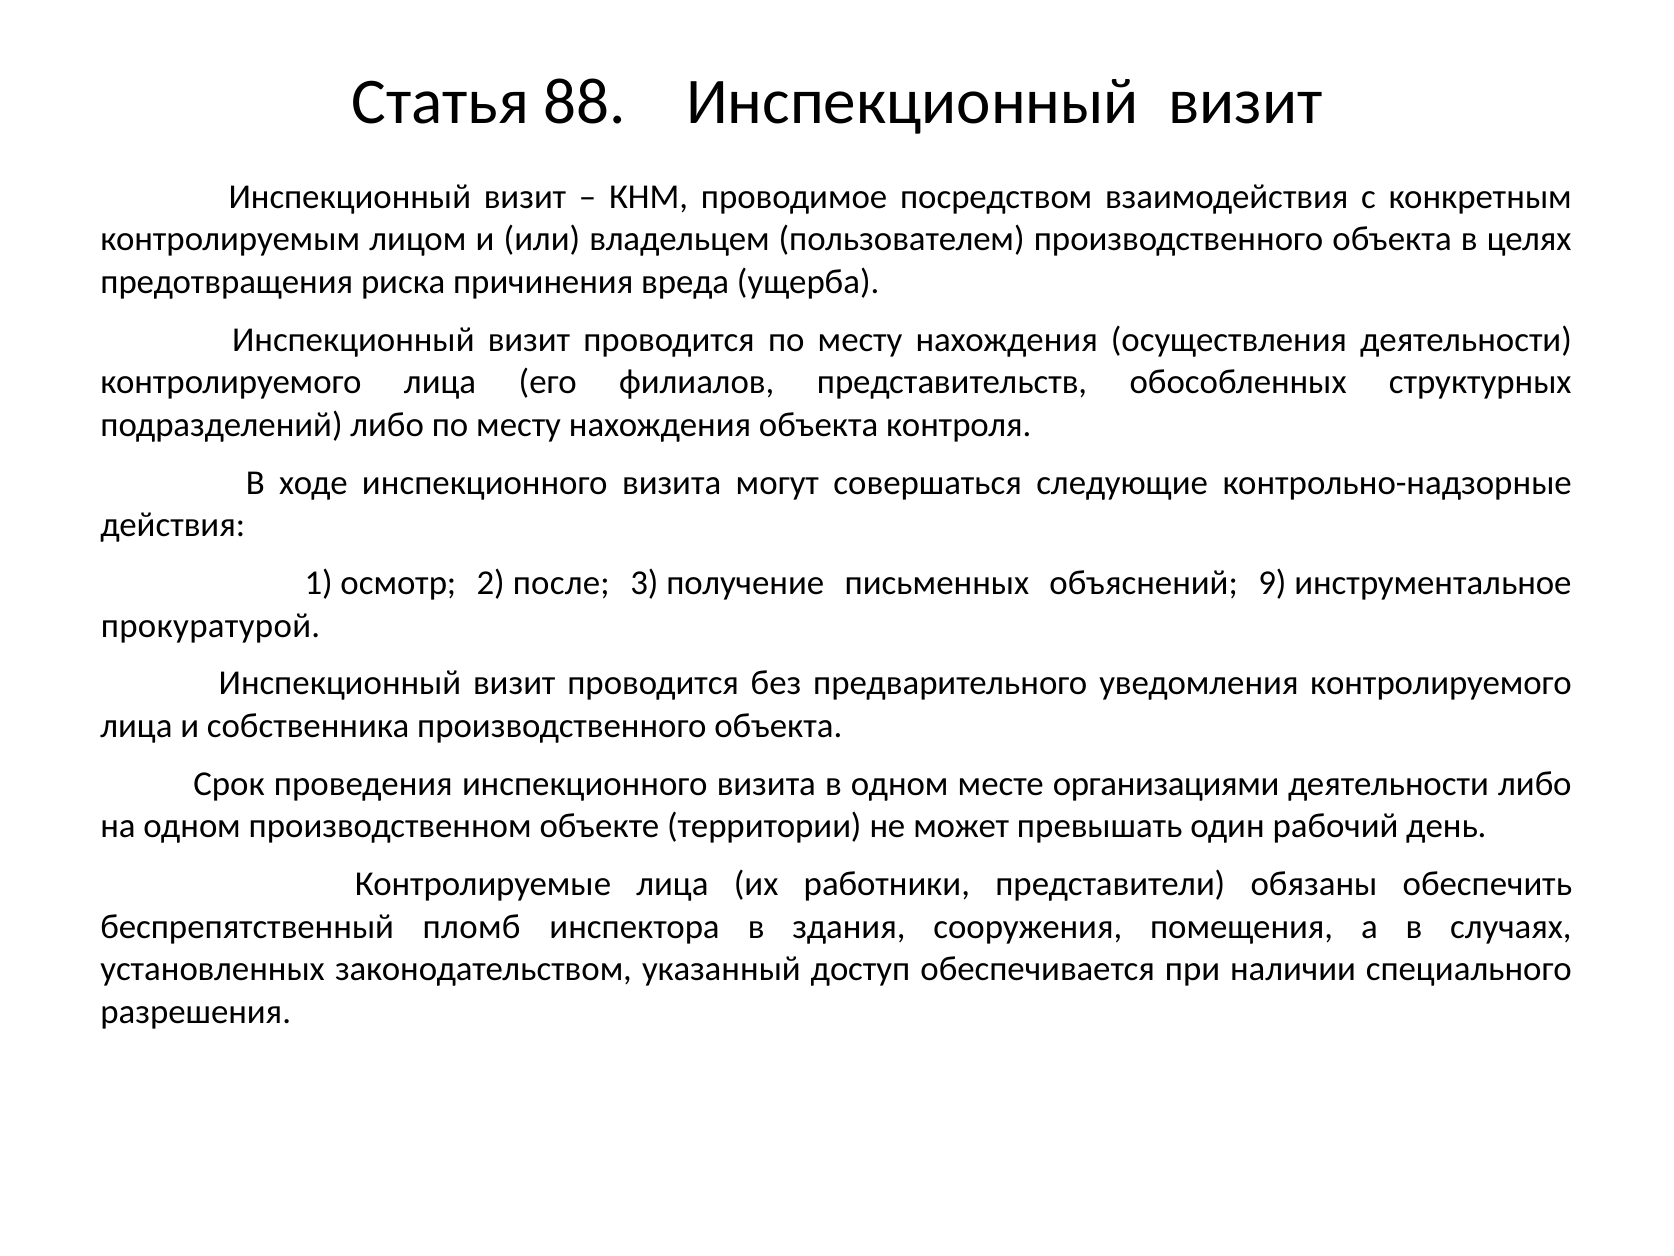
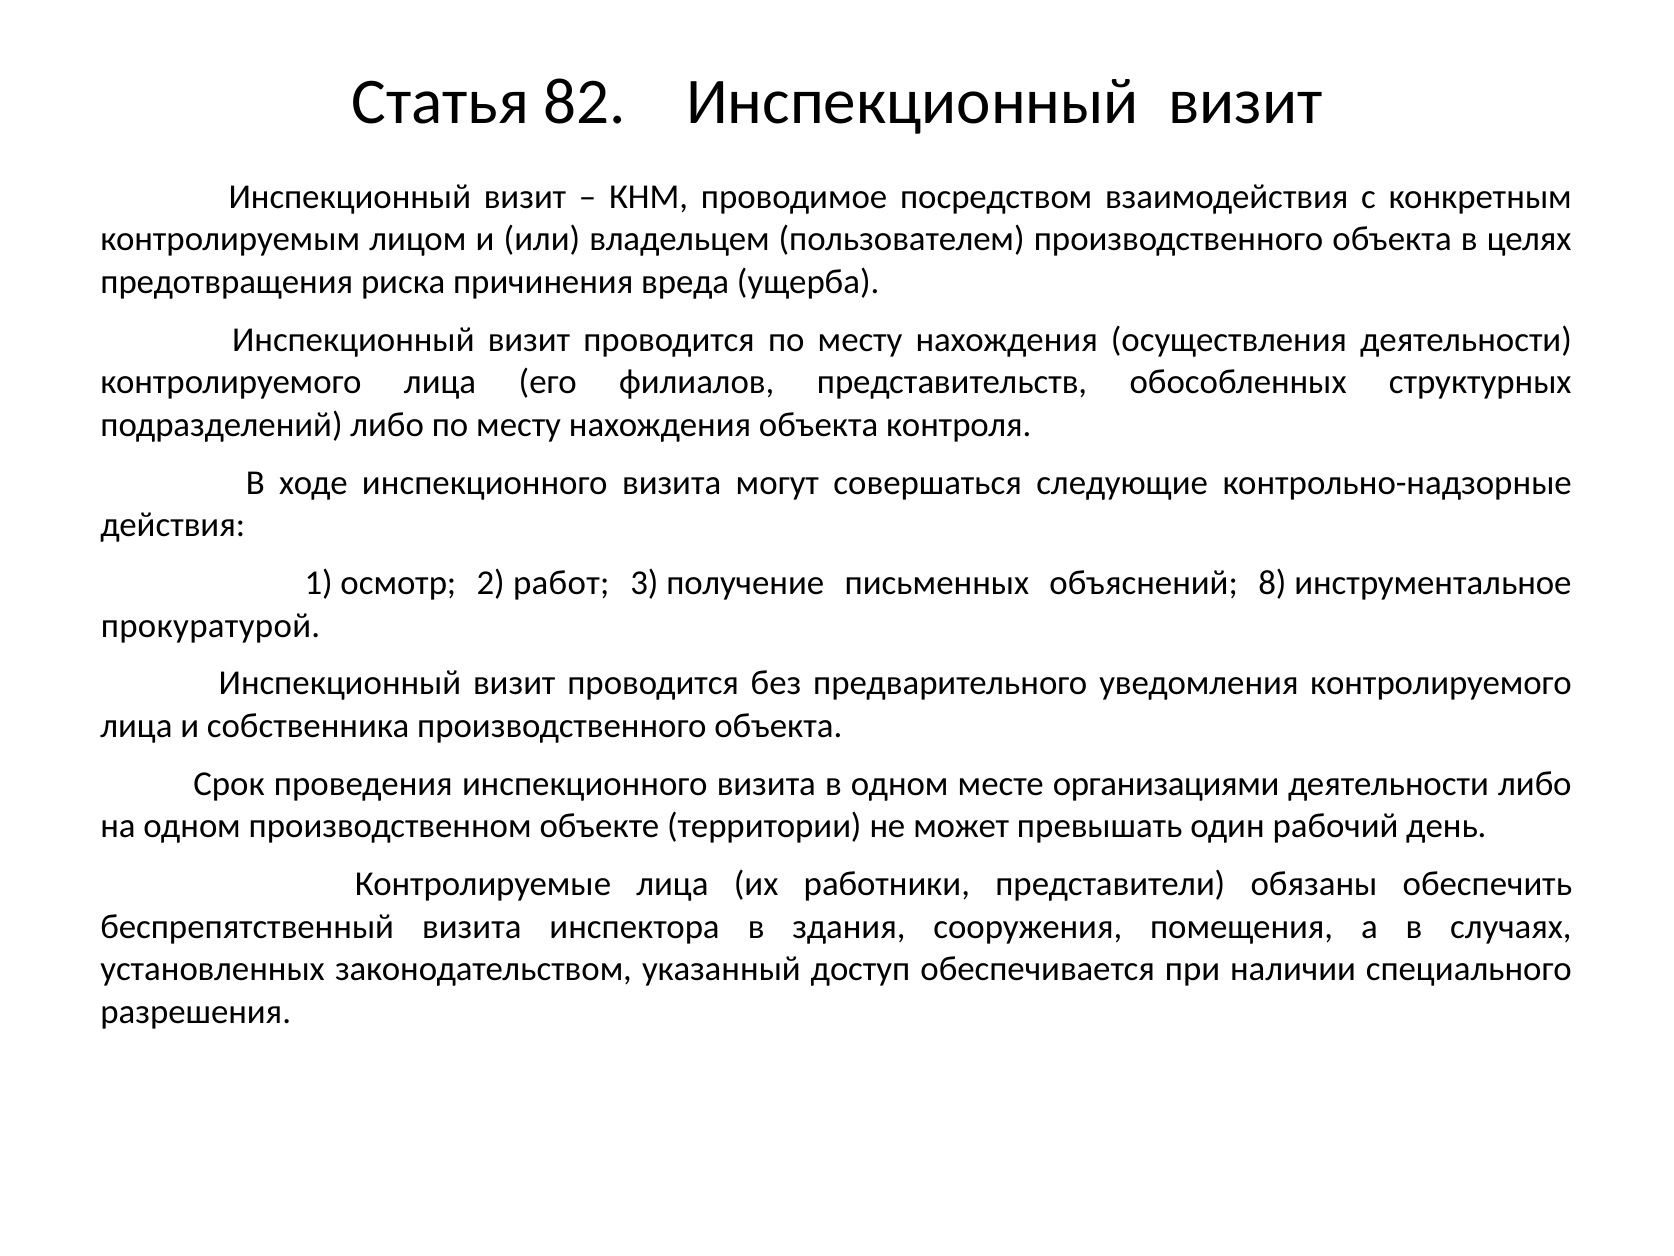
88: 88 -> 82 (585, 102)
после: после -> работ (561, 583)
9: 9 -> 8 (1272, 583)
беспрепятственный пломб: пломб -> визита (472, 926)
